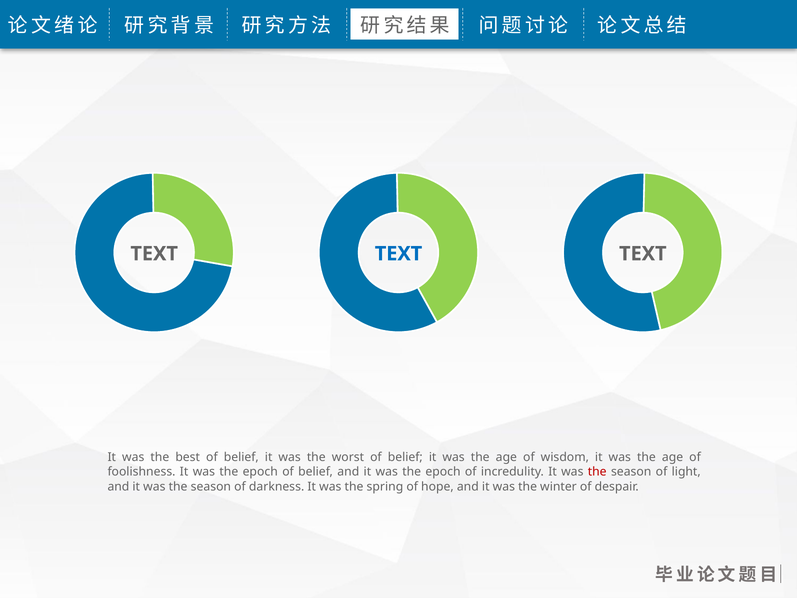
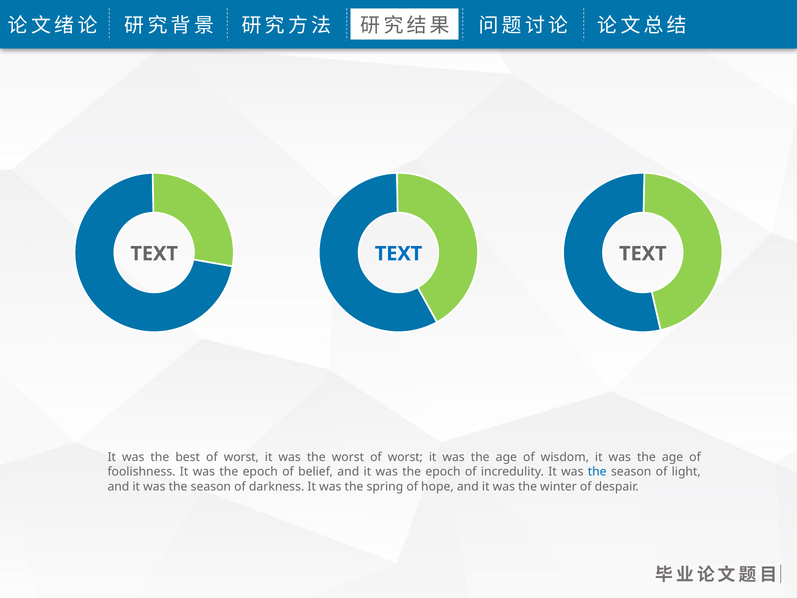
best of belief: belief -> worst (241, 457)
worst of belief: belief -> worst (405, 457)
the colour: red -> blue (597, 472)
